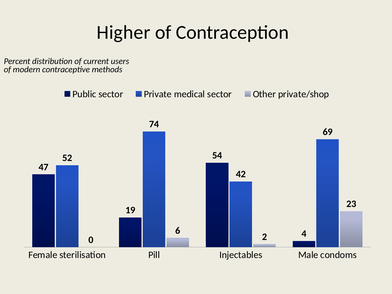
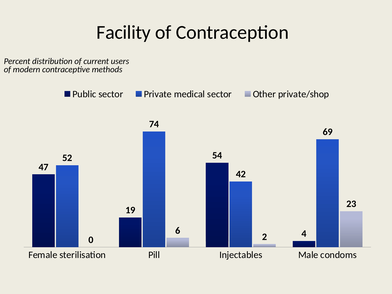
Higher: Higher -> Facility (124, 32)
